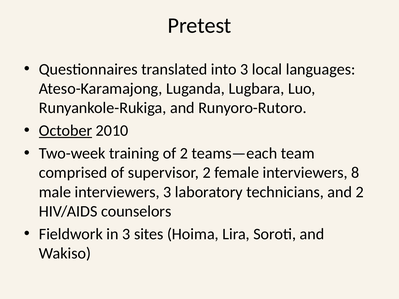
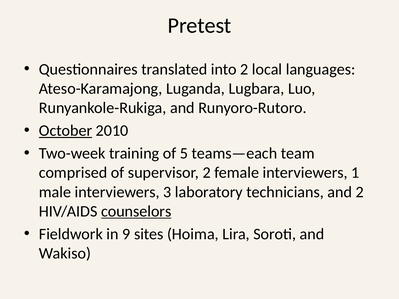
into 3: 3 -> 2 (244, 69)
of 2: 2 -> 5 (184, 154)
8: 8 -> 1 (355, 173)
counselors underline: none -> present (136, 211)
in 3: 3 -> 9 (126, 234)
